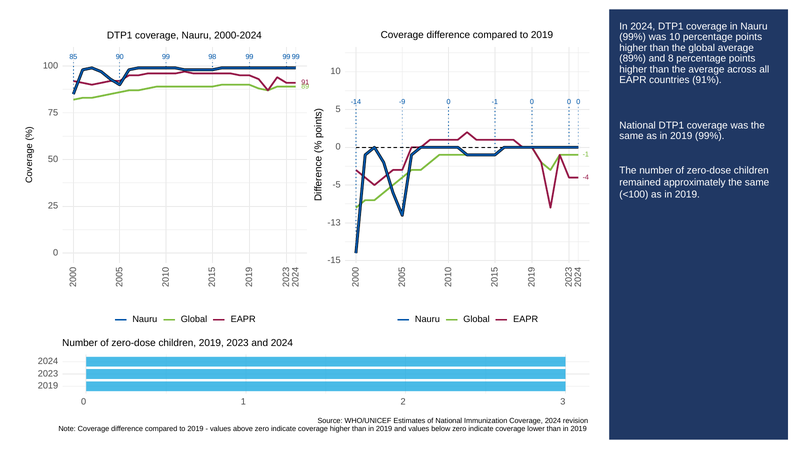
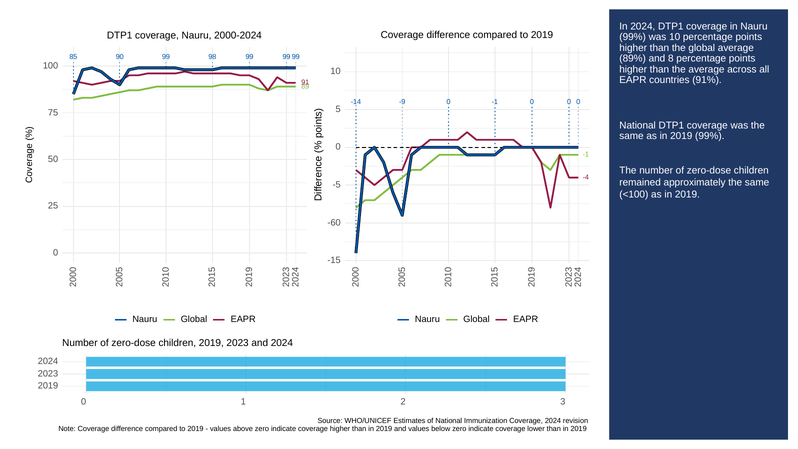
-13: -13 -> -60 (334, 222)
